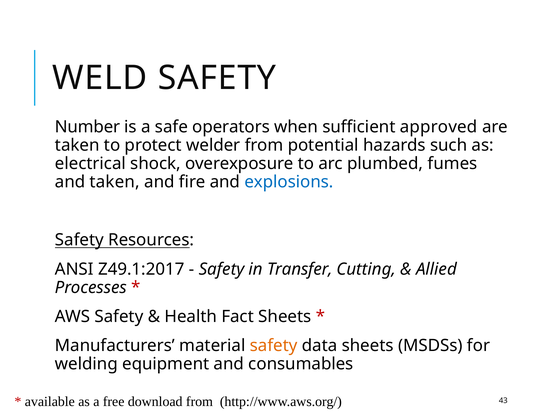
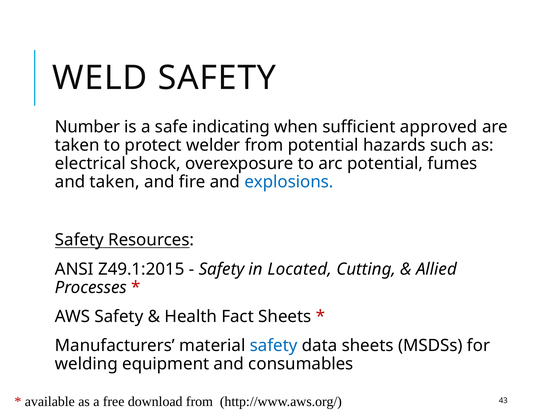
operators: operators -> indicating (231, 127)
arc plumbed: plumbed -> potential (385, 164)
Z49.1:2017: Z49.1:2017 -> Z49.1:2015 (141, 269)
Transfer: Transfer -> Located (300, 269)
safety colour: orange -> blue (274, 346)
